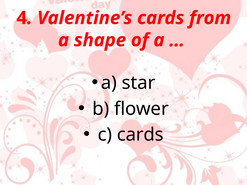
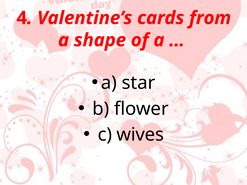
c cards: cards -> wives (140, 135)
